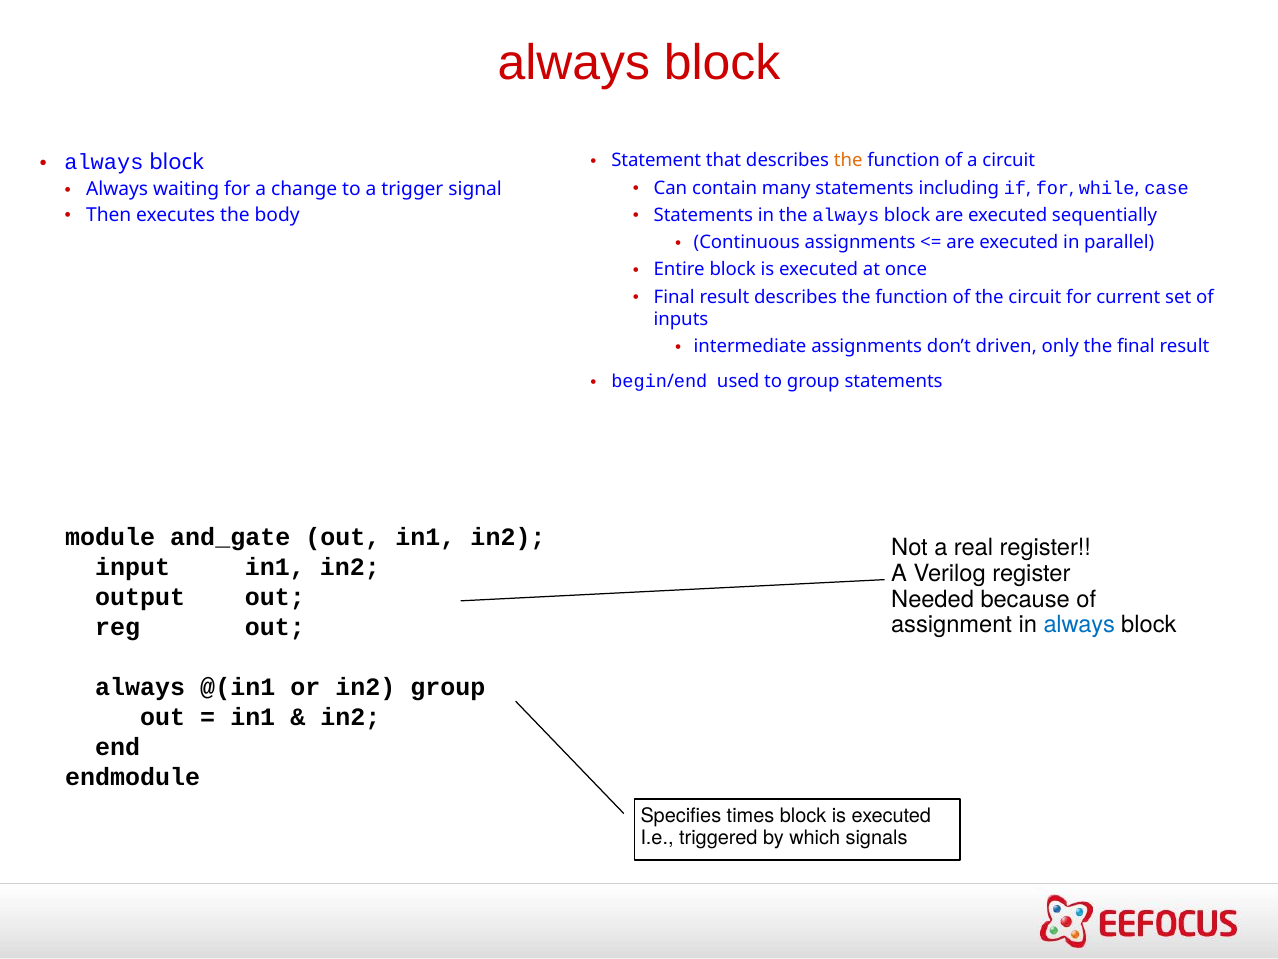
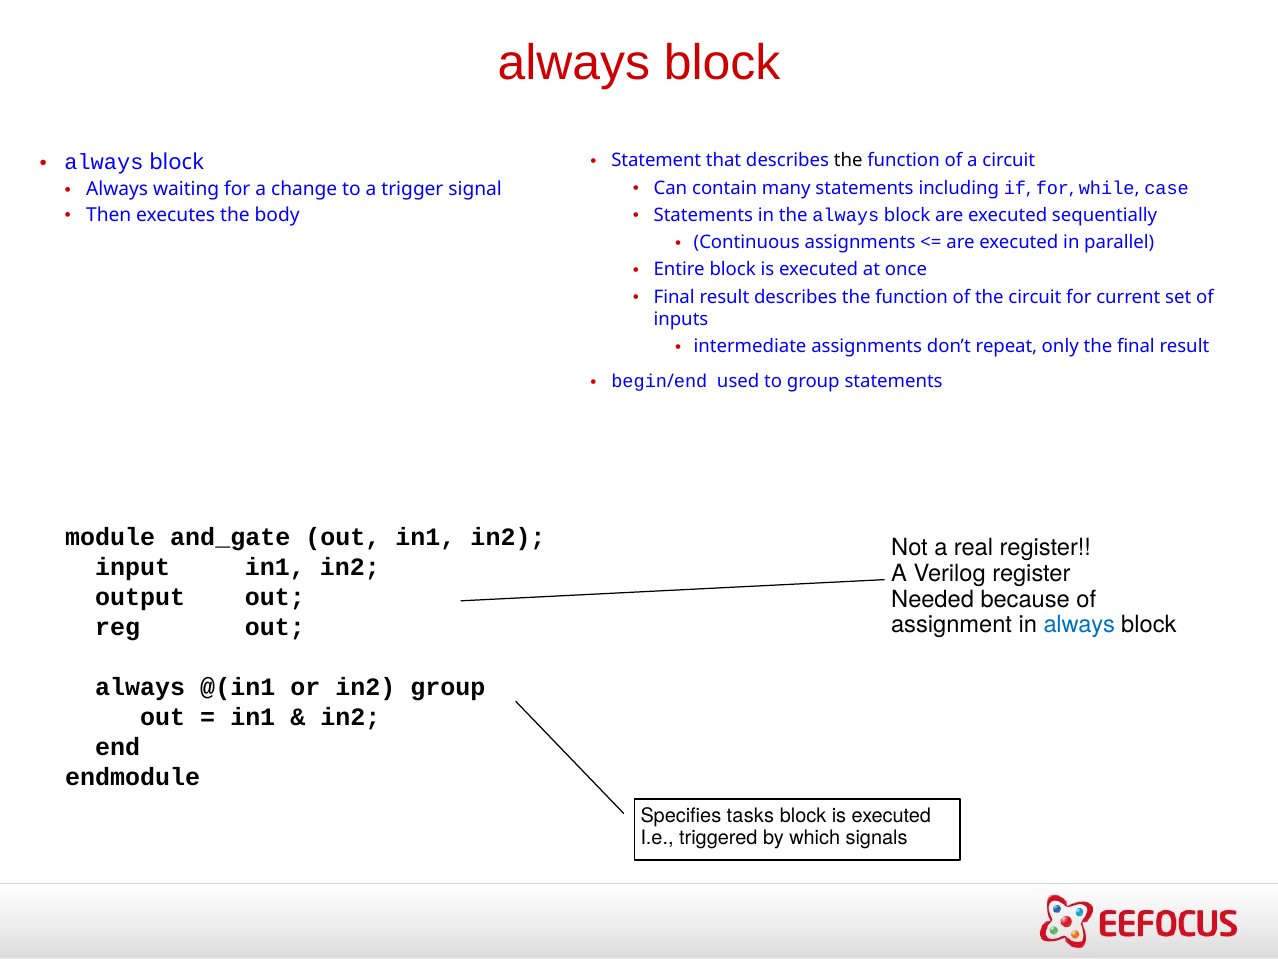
the colour: orange -> black (848, 160)
driven: driven -> repeat (1006, 346)
times: times -> tasks (750, 816)
